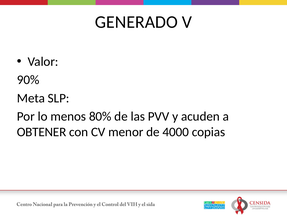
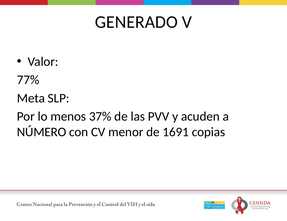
90%: 90% -> 77% (28, 80)
80%: 80% -> 37% (100, 116)
OBTENER: OBTENER -> NÚMERO (42, 132)
4000: 4000 -> 1691 (176, 132)
